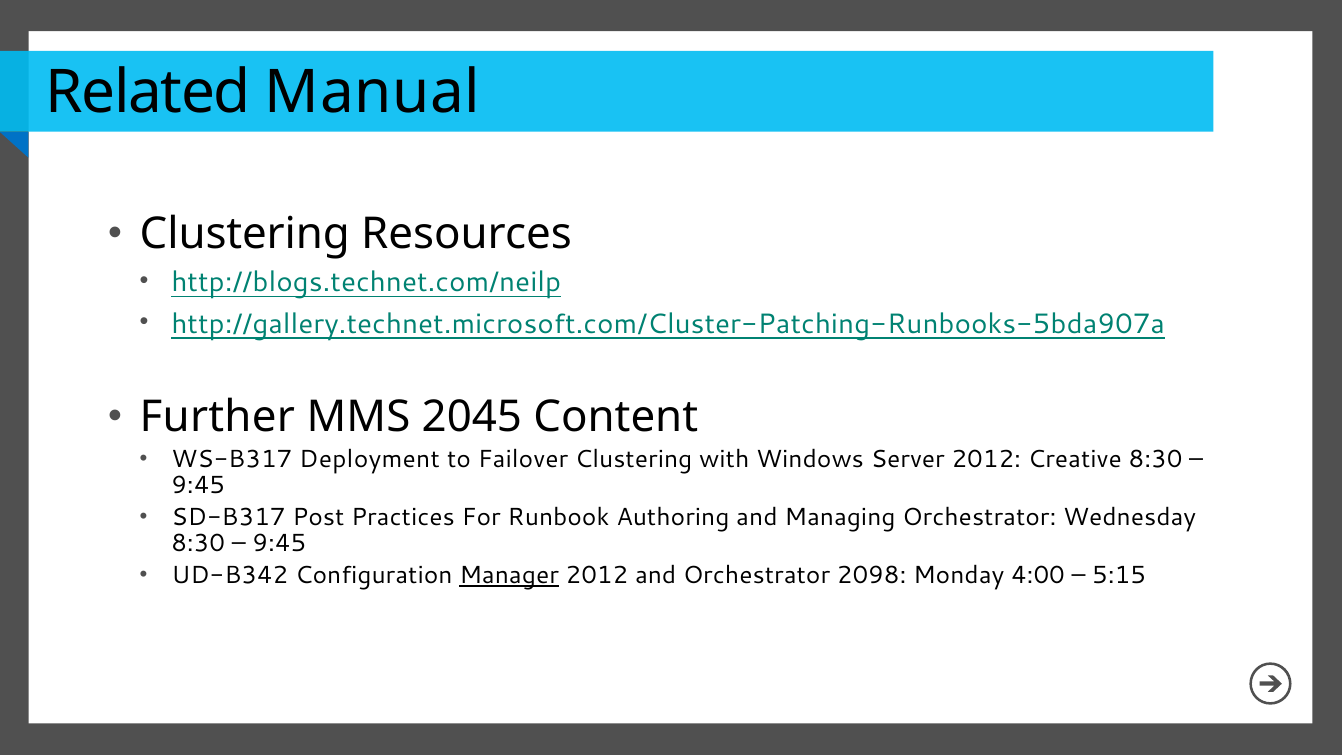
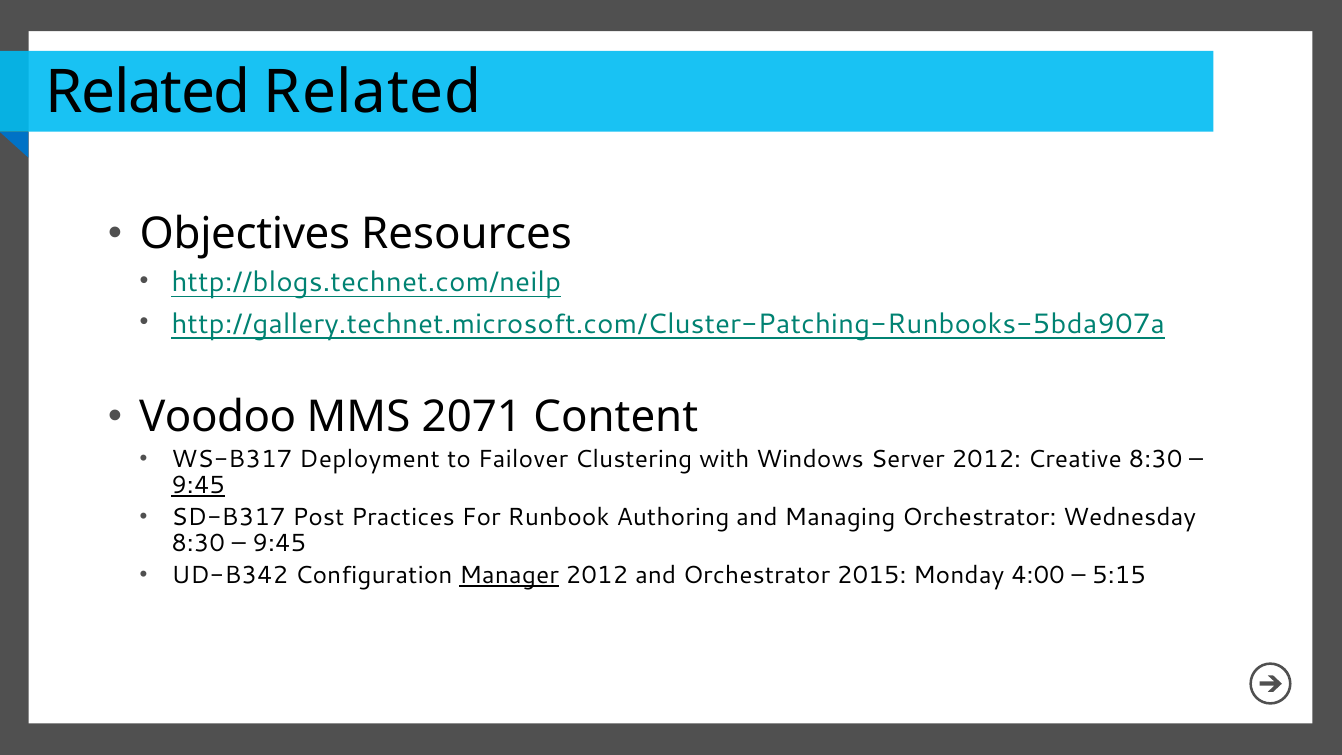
Related Manual: Manual -> Related (373, 93)
Clustering: Clustering -> Objectives (245, 234)
Further: Further -> Voodoo (218, 417)
2045: 2045 -> 2071 (472, 417)
9:45 underline: none -> present (198, 485)
2098: 2098 -> 2015 (872, 575)
